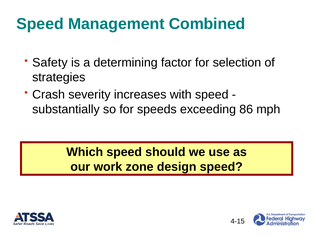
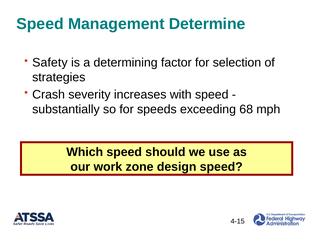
Combined: Combined -> Determine (207, 24)
86: 86 -> 68 (246, 109)
